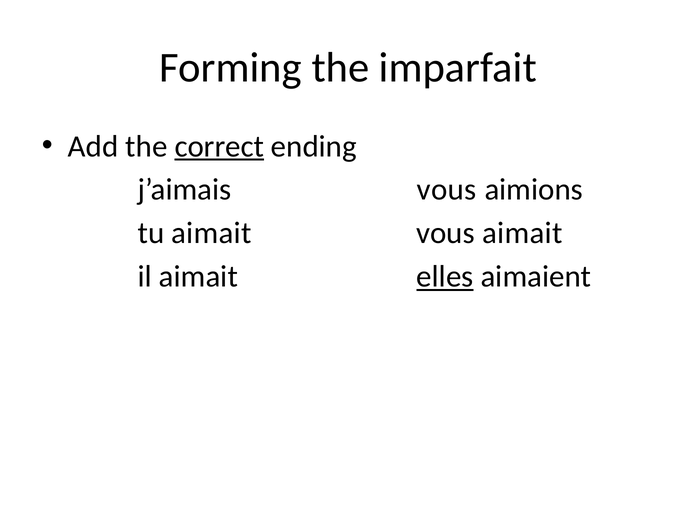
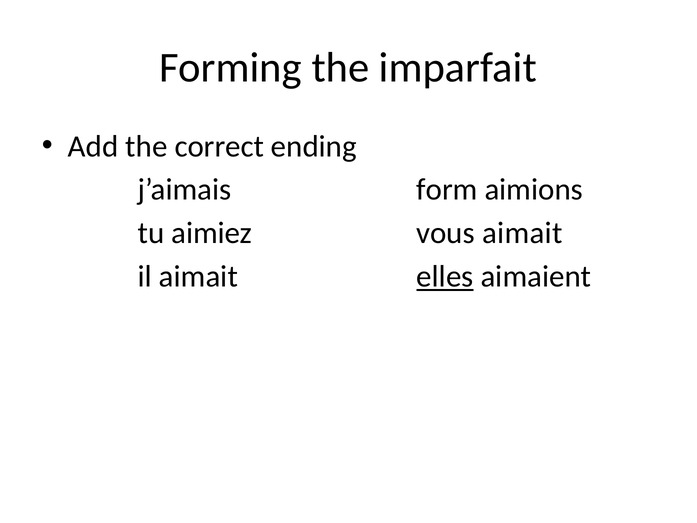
correct underline: present -> none (219, 146)
j’aimais vous: vous -> form (447, 190)
tu aimait: aimait -> aimiez (212, 233)
